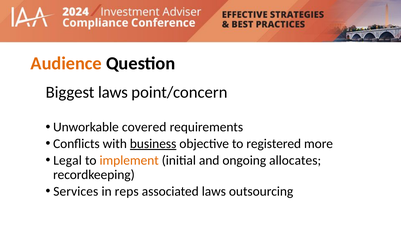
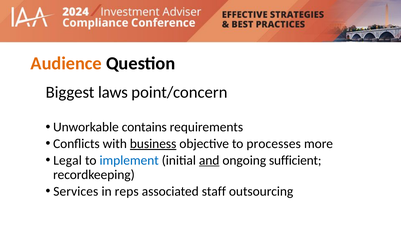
covered: covered -> contains (144, 127)
registered: registered -> processes (274, 143)
implement colour: orange -> blue (129, 160)
and underline: none -> present (209, 160)
allocates: allocates -> sufficient (295, 160)
associated laws: laws -> staff (214, 191)
